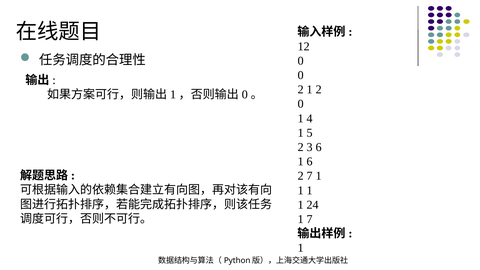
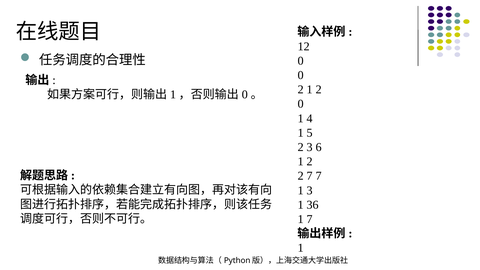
6: 6 -> 2 (310, 162)
7 1: 1 -> 7 (319, 176)
1: 1 -> 3 (310, 190)
24: 24 -> 36 (313, 205)
